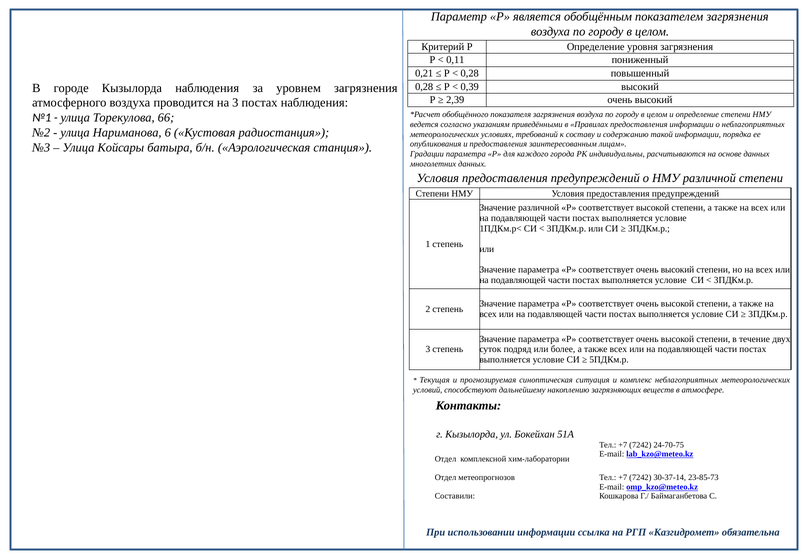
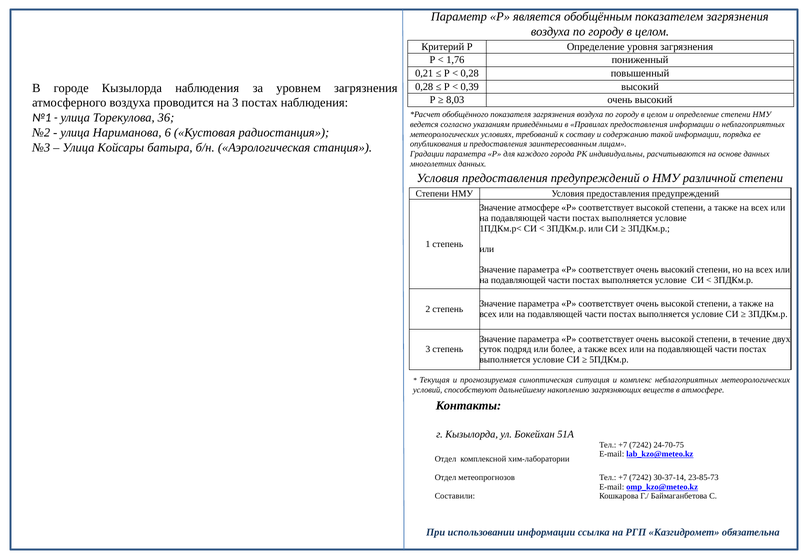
0,11: 0,11 -> 1,76 (455, 60)
2,39: 2,39 -> 8,03 (455, 100)
66: 66 -> 36 (166, 118)
Значение различной: различной -> атмосфере (539, 208)
